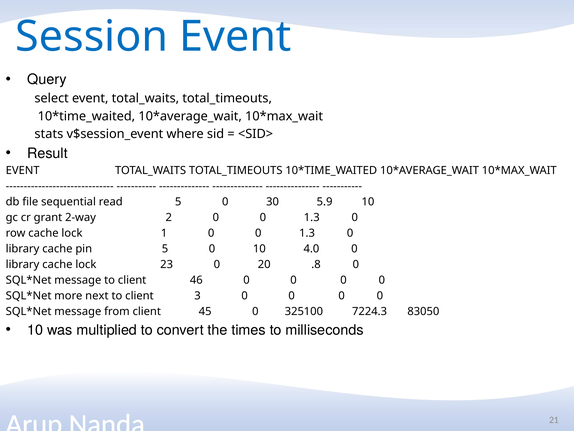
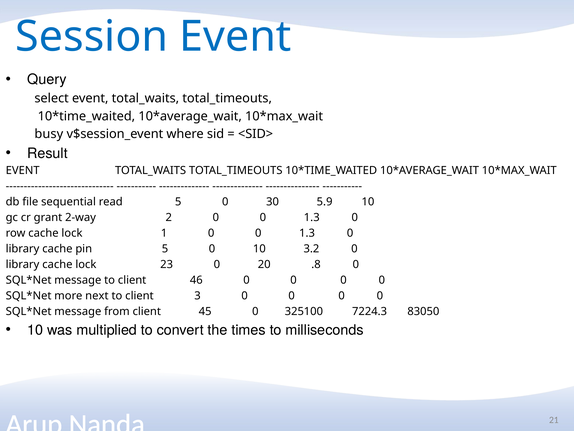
stats: stats -> busy (49, 134)
4.0: 4.0 -> 3.2 (311, 249)
